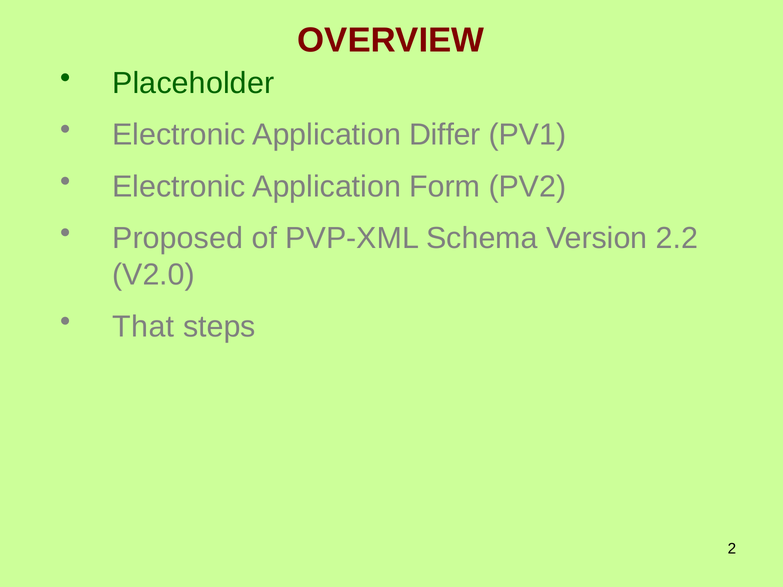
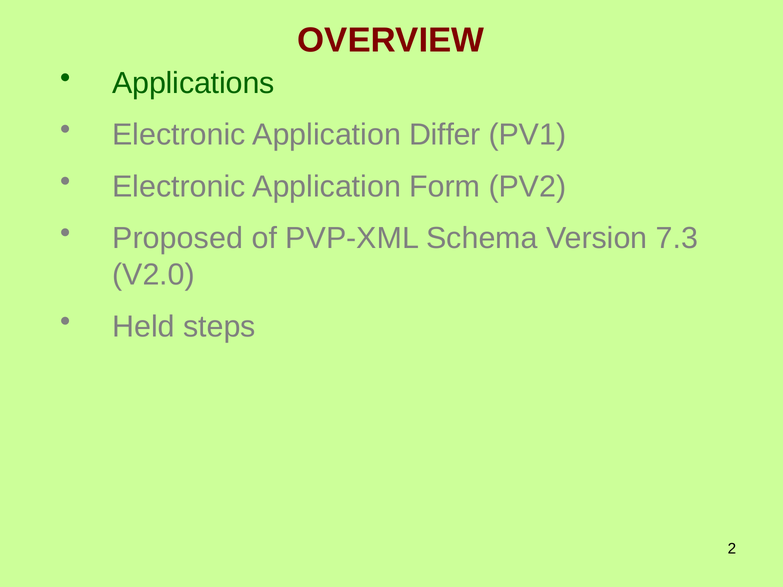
Placeholder: Placeholder -> Applications (193, 83)
2.2: 2.2 -> 7.3 (677, 238)
That: That -> Held (143, 327)
